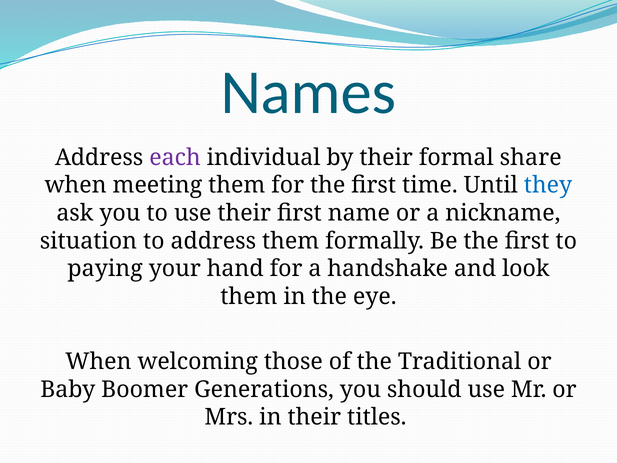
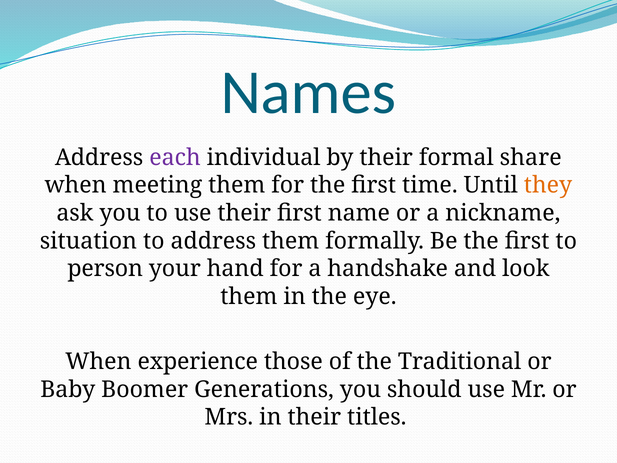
they colour: blue -> orange (548, 185)
paying: paying -> person (105, 269)
welcoming: welcoming -> experience (198, 362)
